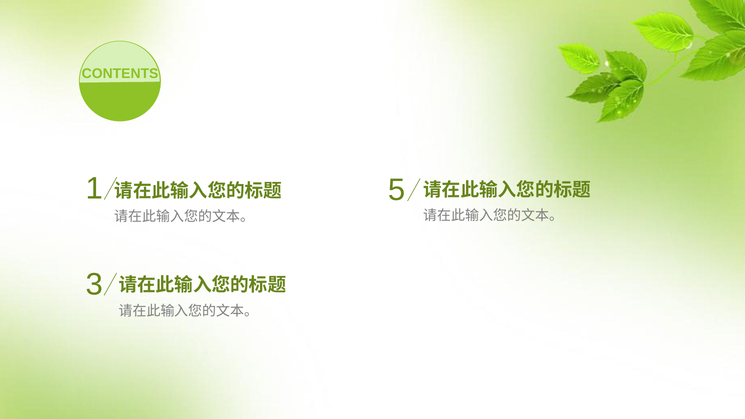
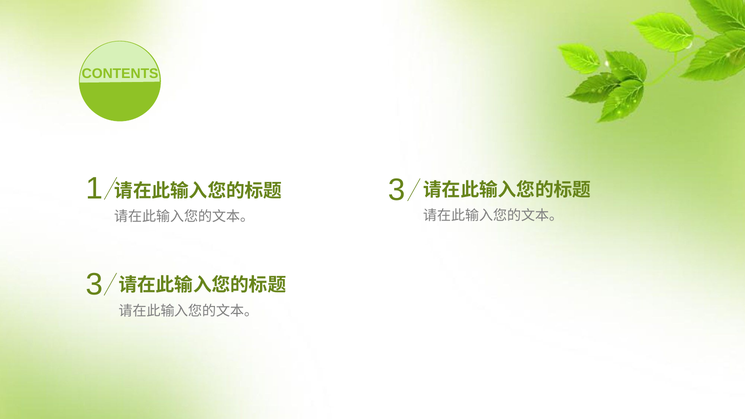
1 5: 5 -> 3 (397, 190)
